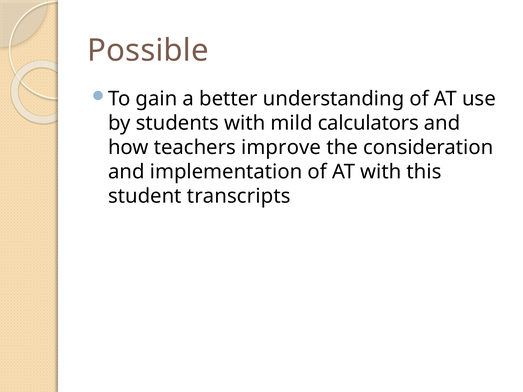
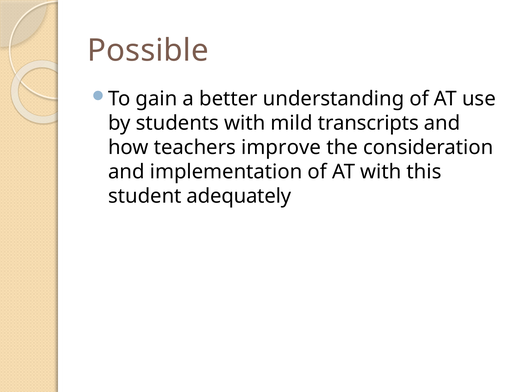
calculators: calculators -> transcripts (368, 123)
transcripts: transcripts -> adequately (239, 196)
